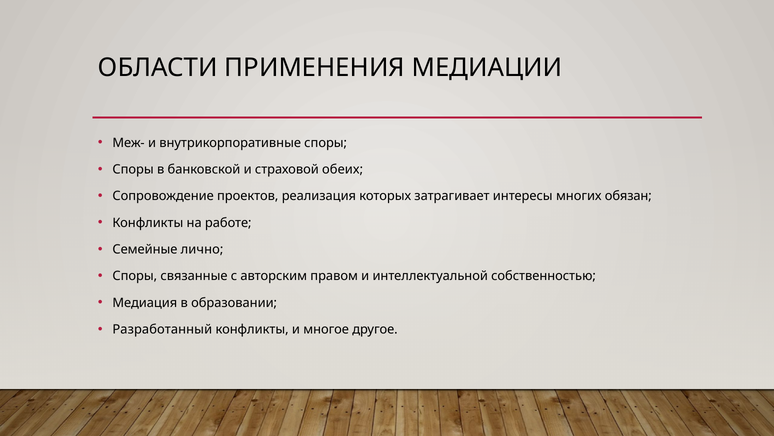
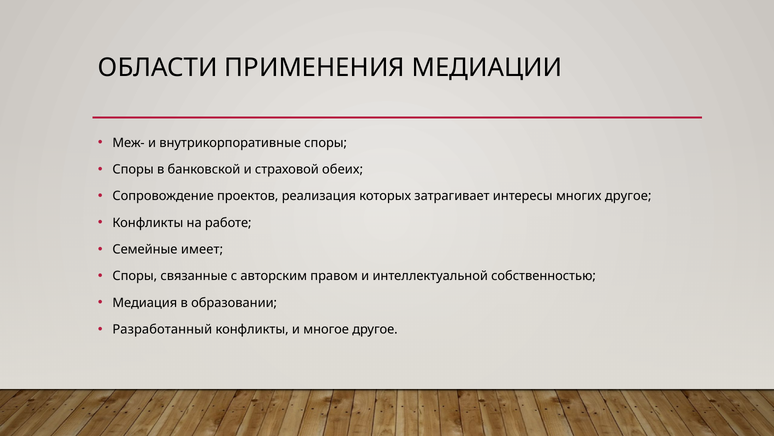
многих обязан: обязан -> другое (628, 196)
лично: лично -> имеет (202, 249)
